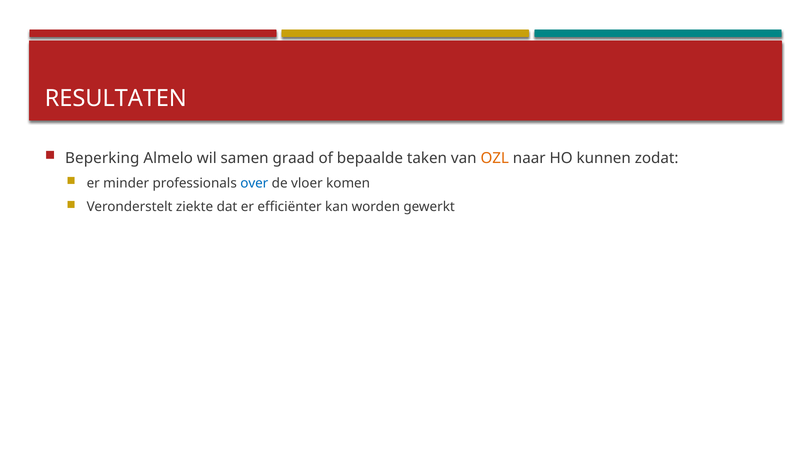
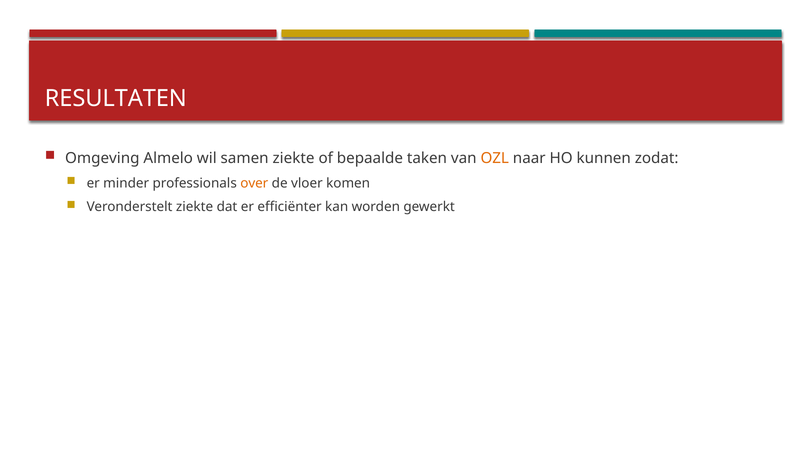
Beperking: Beperking -> Omgeving (102, 158)
samen graad: graad -> ziekte (294, 158)
over colour: blue -> orange (254, 183)
